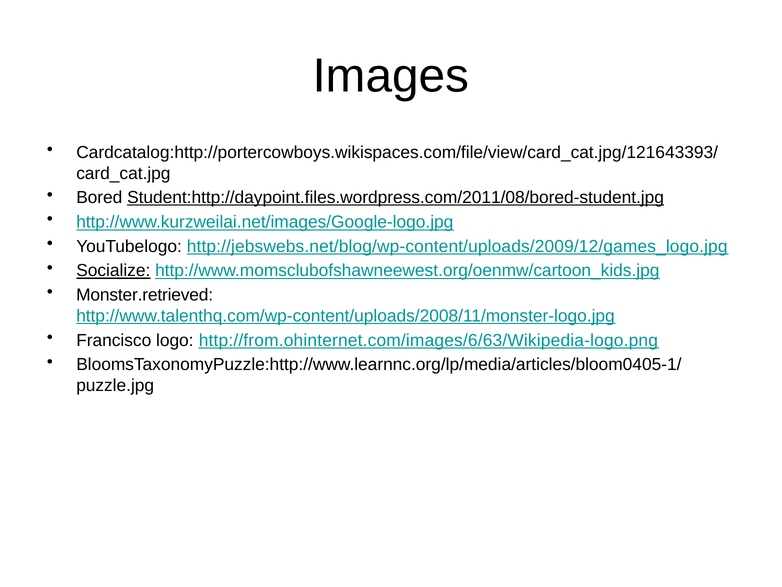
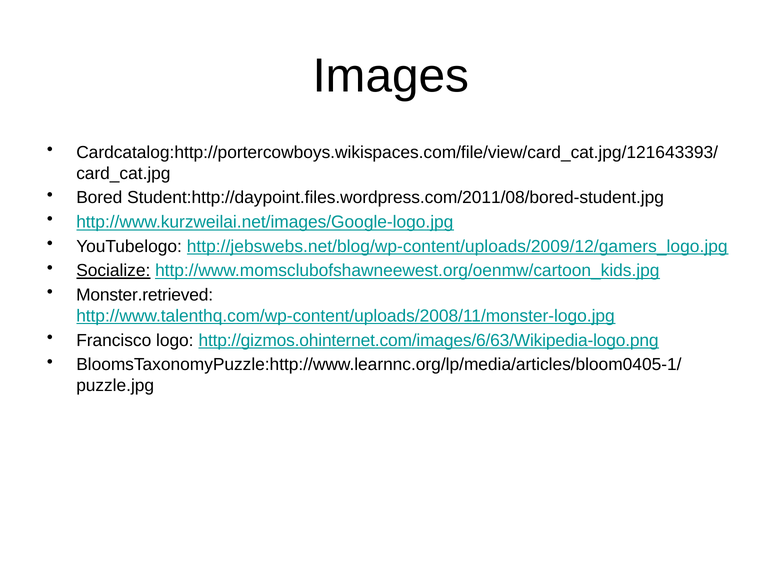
Student:http://daypoint.files.wordpress.com/2011/08/bored-student.jpg underline: present -> none (396, 198)
http://jebswebs.net/blog/wp-content/uploads/2009/12/games_logo.jpg: http://jebswebs.net/blog/wp-content/uploads/2009/12/games_logo.jpg -> http://jebswebs.net/blog/wp-content/uploads/2009/12/gamers_logo.jpg (457, 246)
http://from.ohinternet.com/images/6/63/Wikipedia-logo.png: http://from.ohinternet.com/images/6/63/Wikipedia-logo.png -> http://gizmos.ohinternet.com/images/6/63/Wikipedia-logo.png (429, 340)
